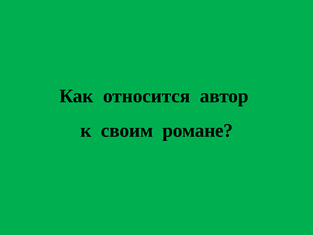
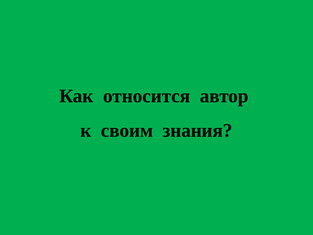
романе: романе -> знания (198, 130)
